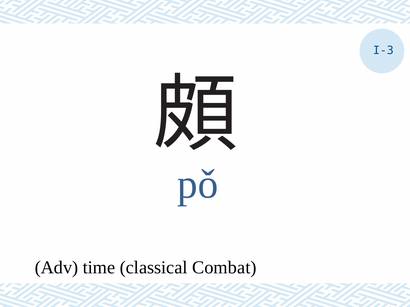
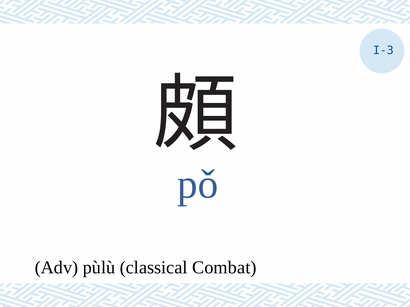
time: time -> pùlù (99, 268)
